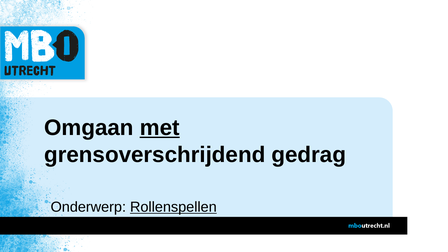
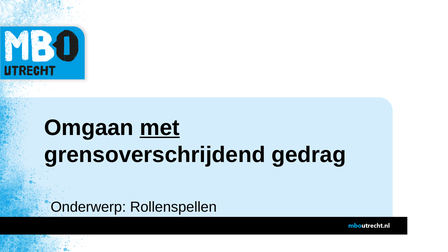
Rollenspellen underline: present -> none (173, 207)
